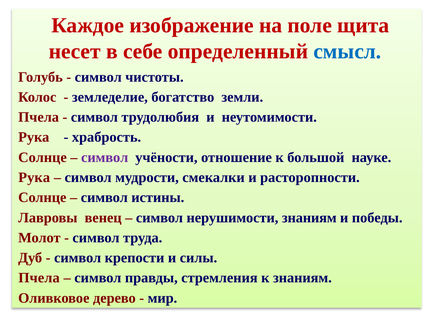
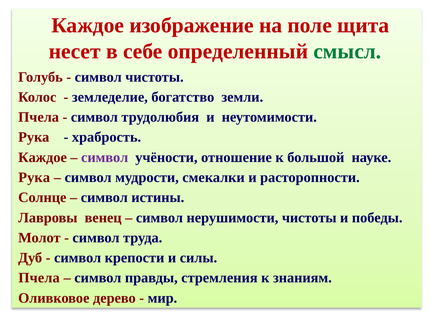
смысл colour: blue -> green (347, 51)
Солнце: Солнце -> Каждое (43, 157)
нерушимости знаниям: знаниям -> чистоты (309, 217)
